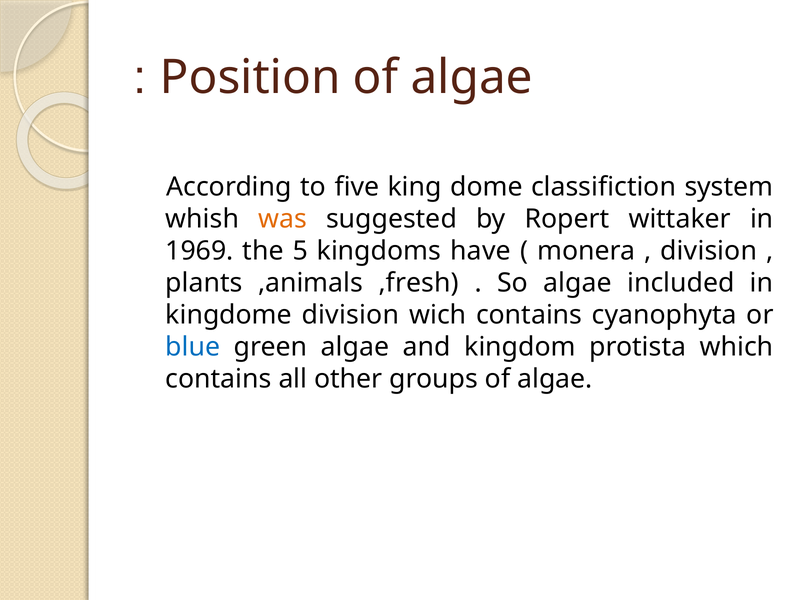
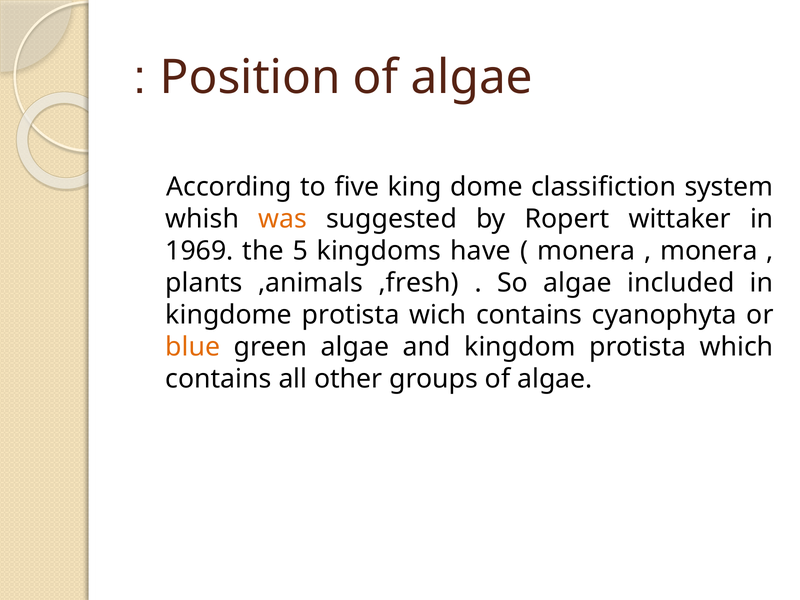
division: division -> monera (709, 251)
kingdome division: division -> protista (351, 315)
blue colour: blue -> orange (193, 347)
